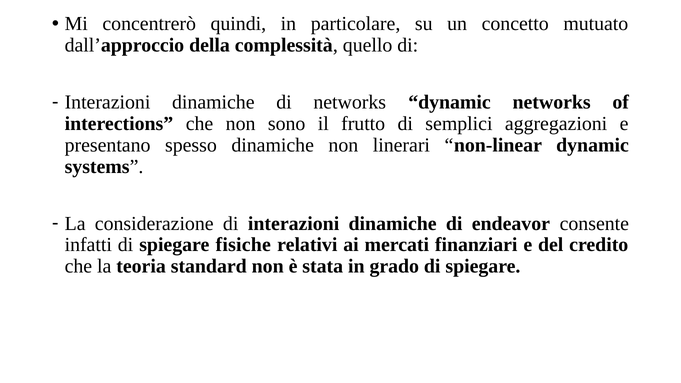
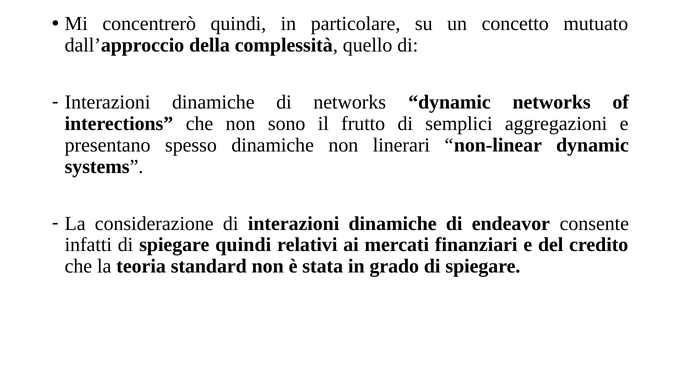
spiegare fisiche: fisiche -> quindi (243, 245)
